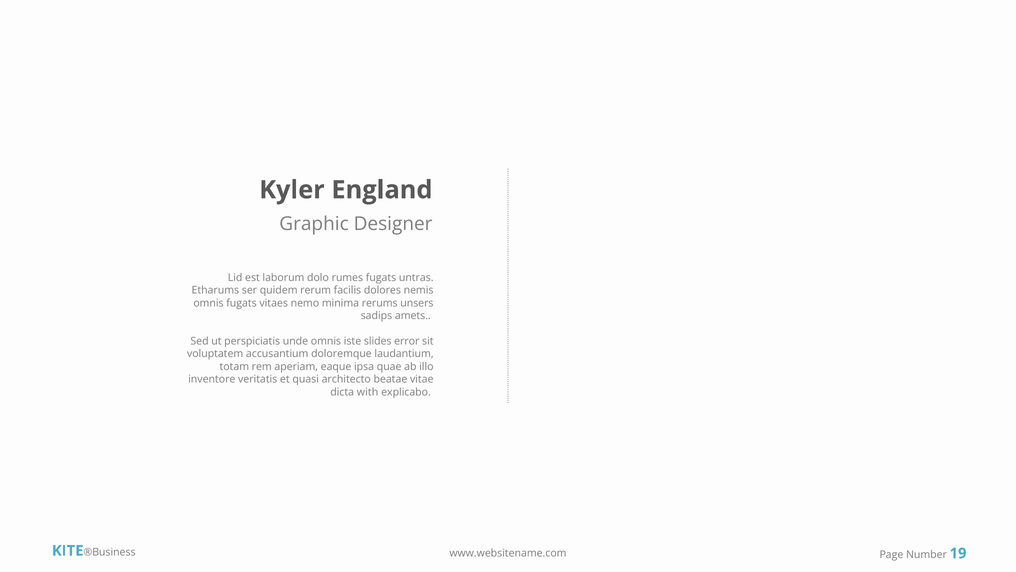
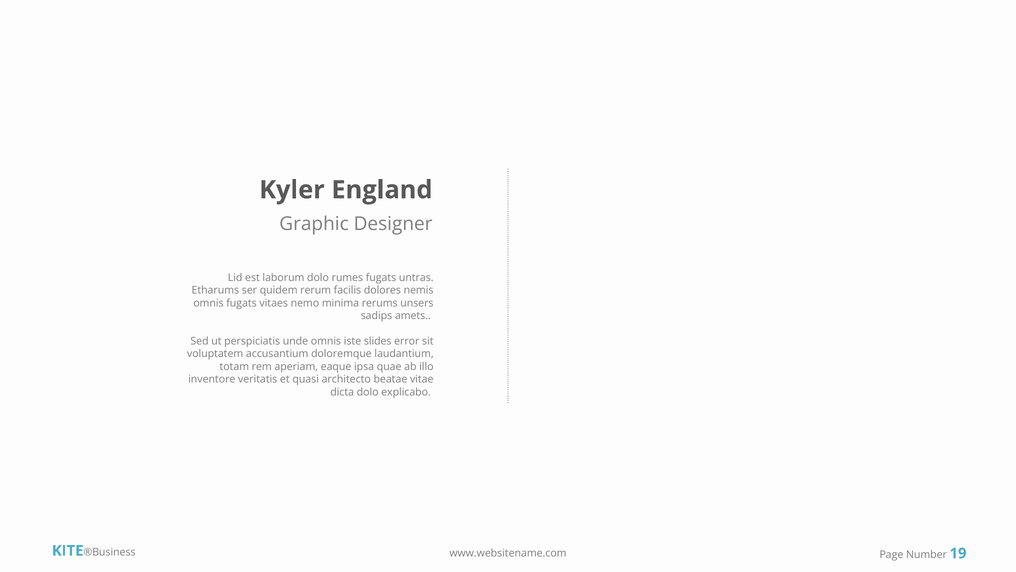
dicta with: with -> dolo (368, 392)
